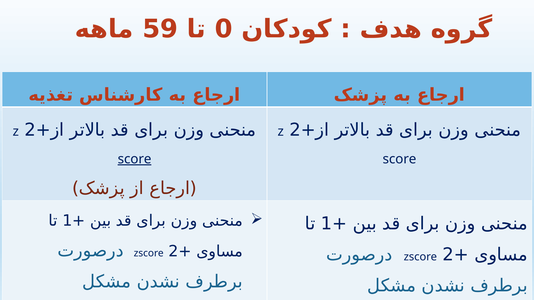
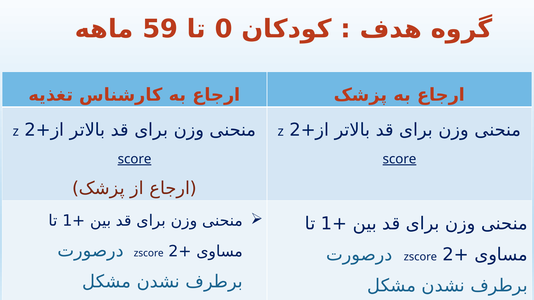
score underline: none -> present (399, 159)
